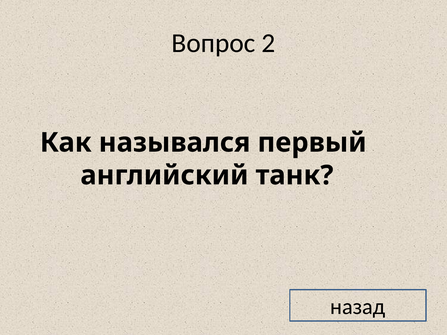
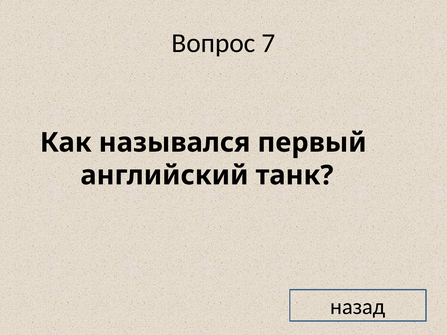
2: 2 -> 7 (268, 43)
